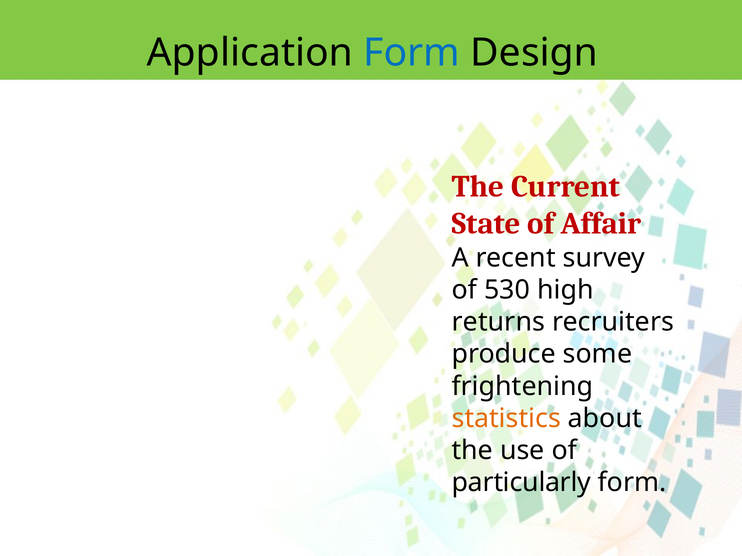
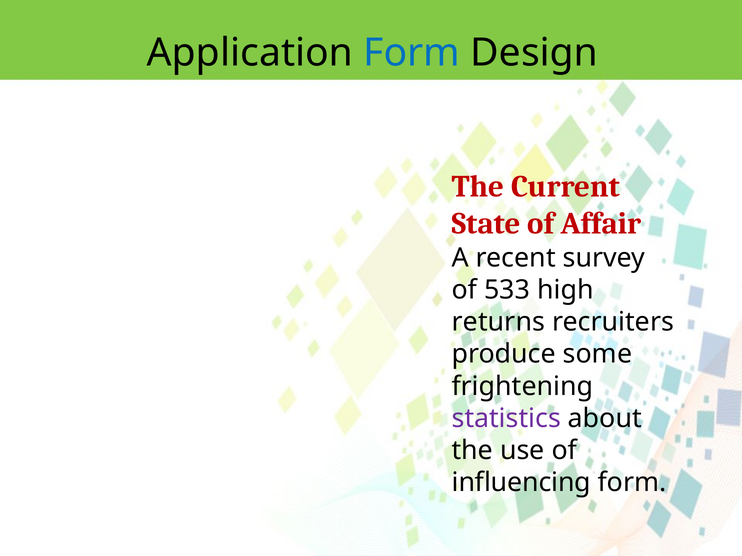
530: 530 -> 533 (507, 290)
statistics colour: orange -> purple (506, 419)
particularly: particularly -> influencing (521, 483)
